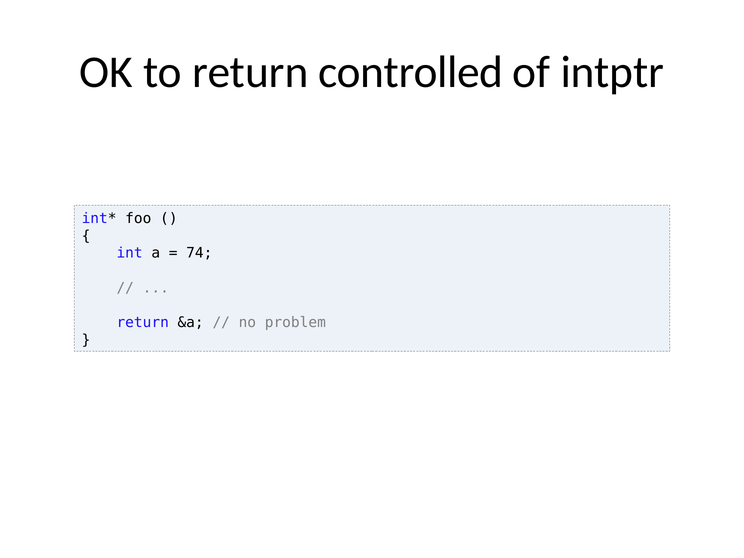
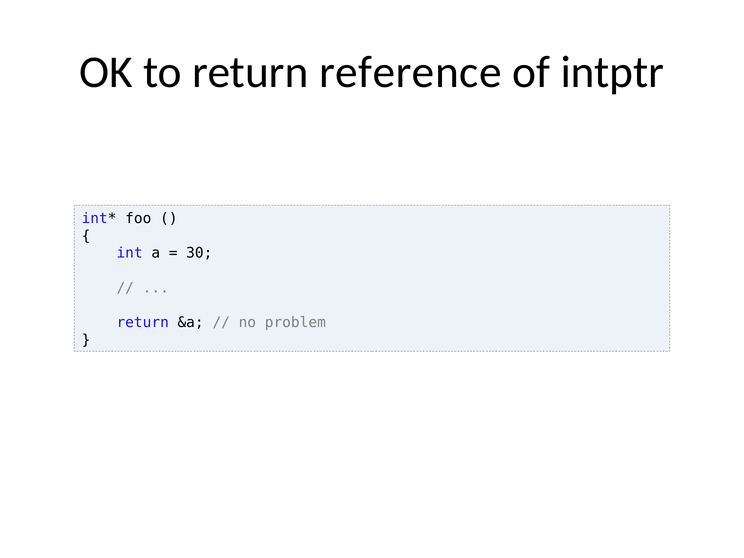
controlled: controlled -> reference (410, 72)
74: 74 -> 30 (199, 253)
